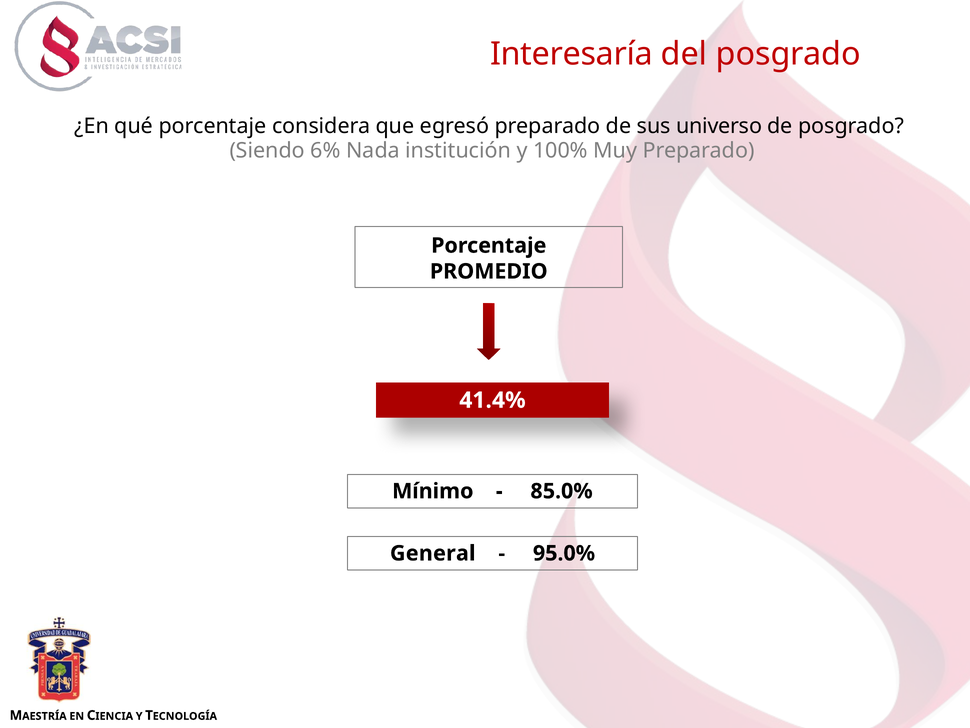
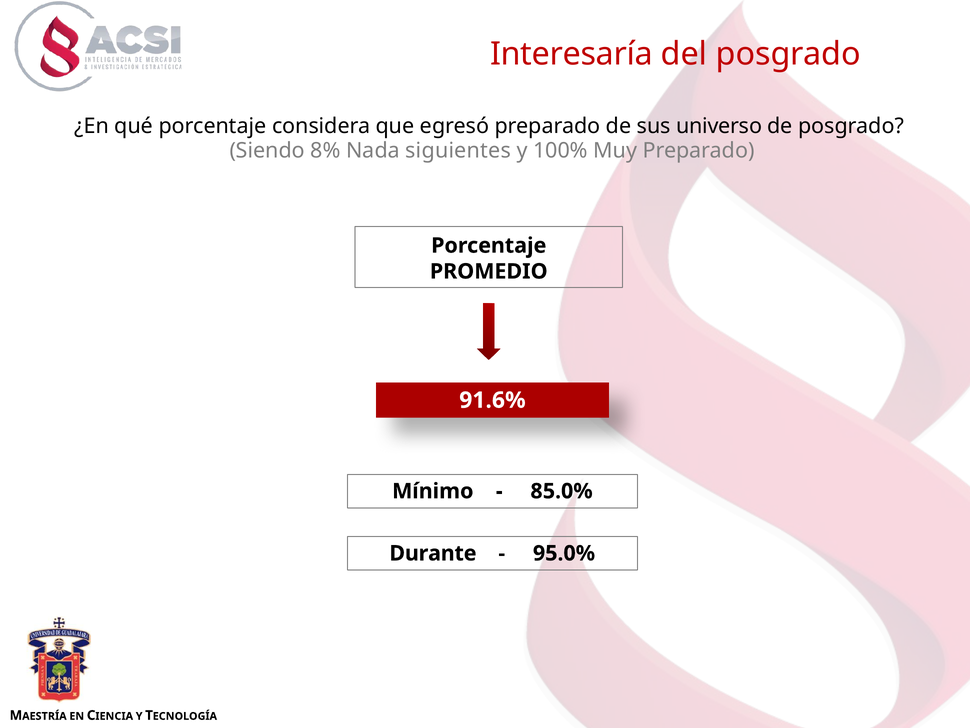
6%: 6% -> 8% (326, 150)
institución: institución -> siguientes (458, 150)
41.4%: 41.4% -> 91.6% (492, 400)
General: General -> Durante (433, 553)
